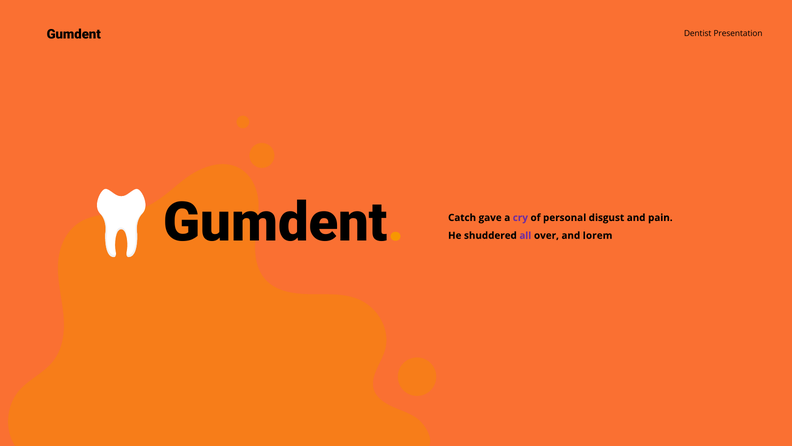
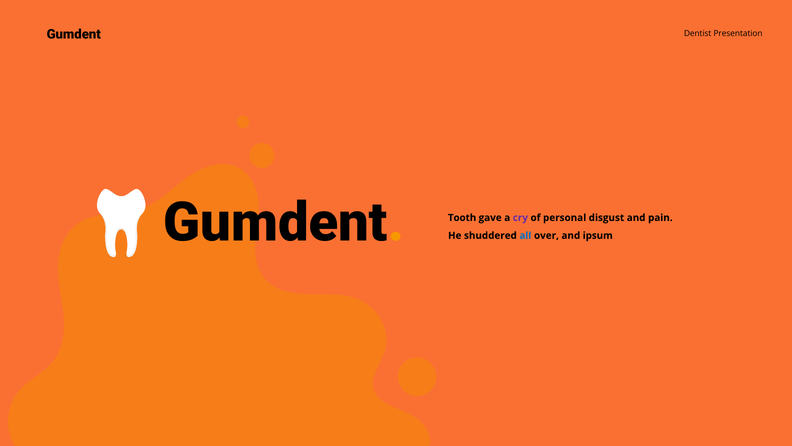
Catch: Catch -> Tooth (462, 217)
all colour: purple -> blue (525, 235)
lorem: lorem -> ipsum (598, 235)
